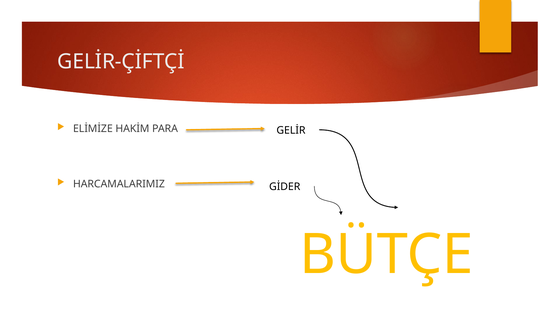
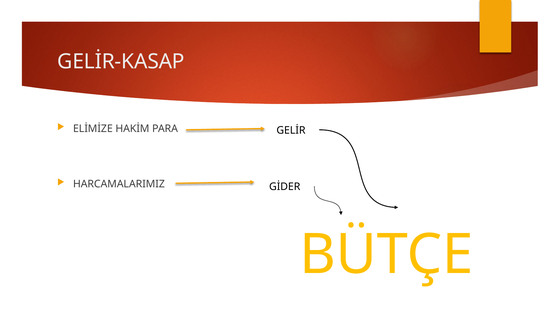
GELİR-ÇİFTÇİ: GELİR-ÇİFTÇİ -> GELİR-KASAP (121, 62)
